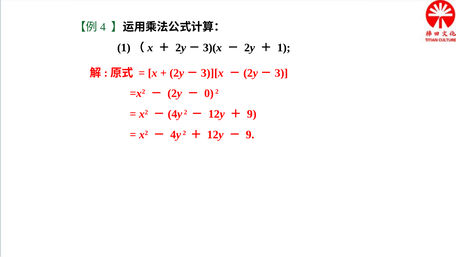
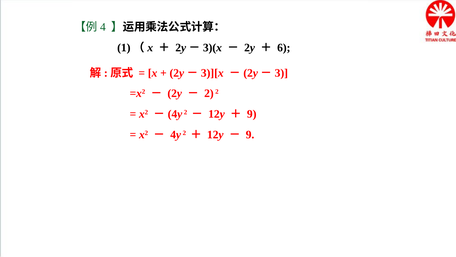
1: 1 -> 6 (284, 48)
0: 0 -> 2 (209, 93)
